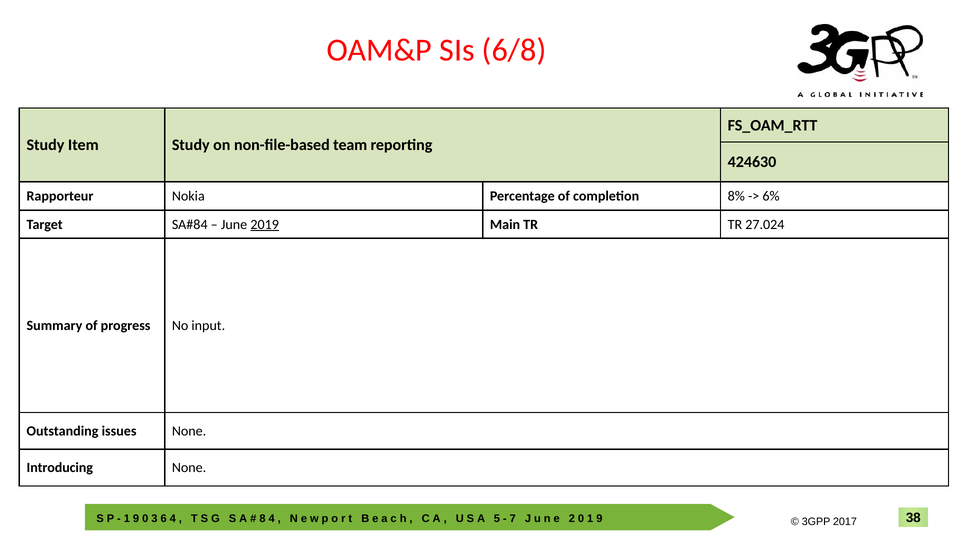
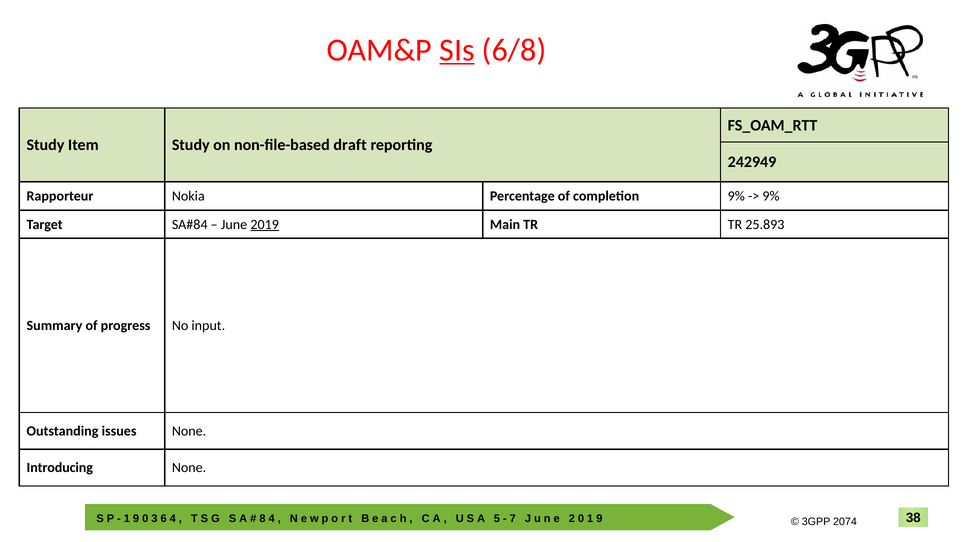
SIs underline: none -> present (457, 50)
team: team -> draft (350, 145)
424630: 424630 -> 242949 (752, 162)
completion 8%: 8% -> 9% (736, 196)
6%: 6% -> 9% (771, 196)
27.024: 27.024 -> 25.893 (765, 224)
2017: 2017 -> 2074 (845, 521)
